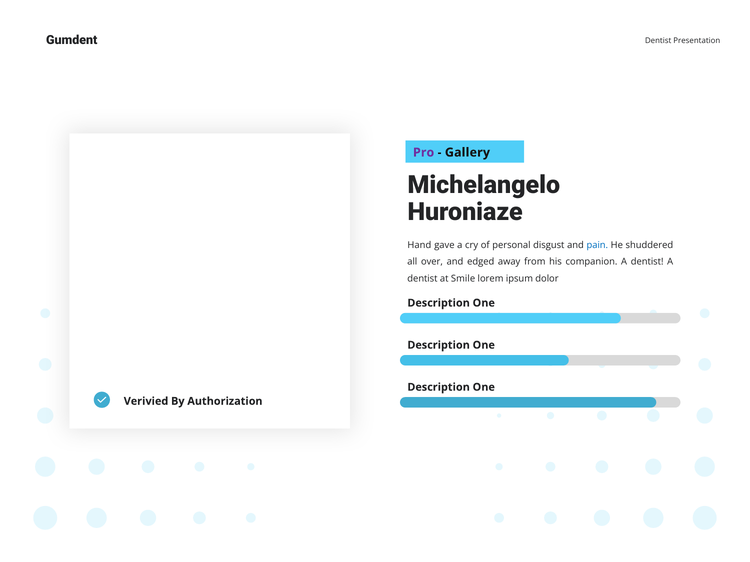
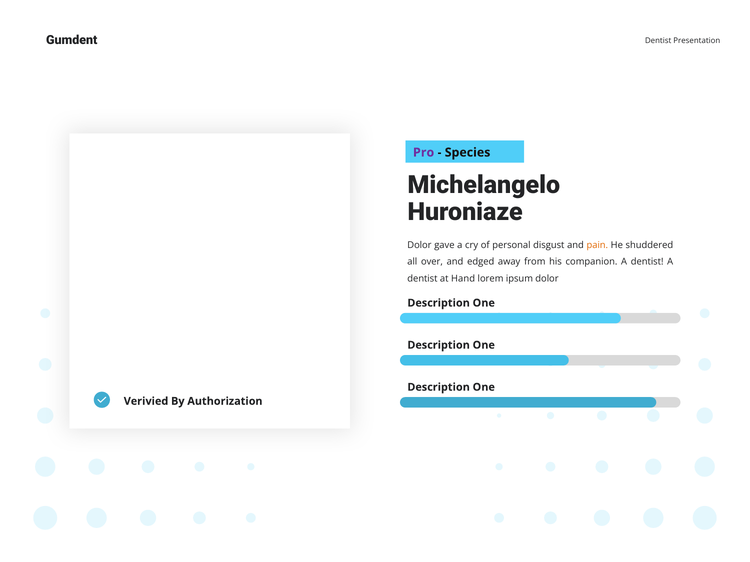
Gallery: Gallery -> Species (468, 153)
Hand: Hand -> Dolor (419, 245)
pain colour: blue -> orange (597, 245)
Smile: Smile -> Hand (463, 279)
